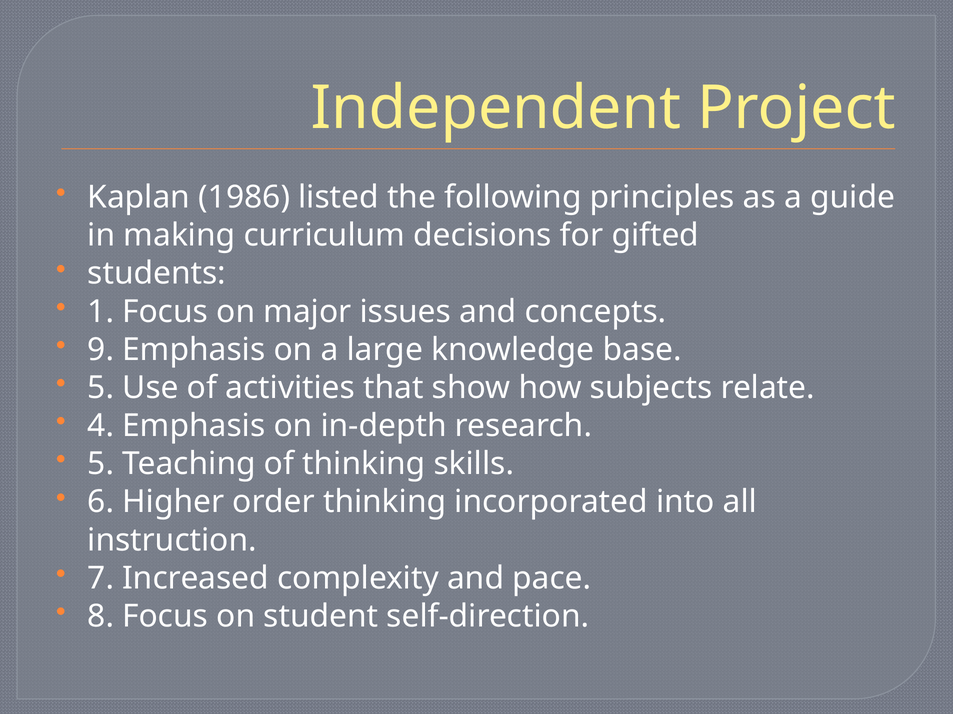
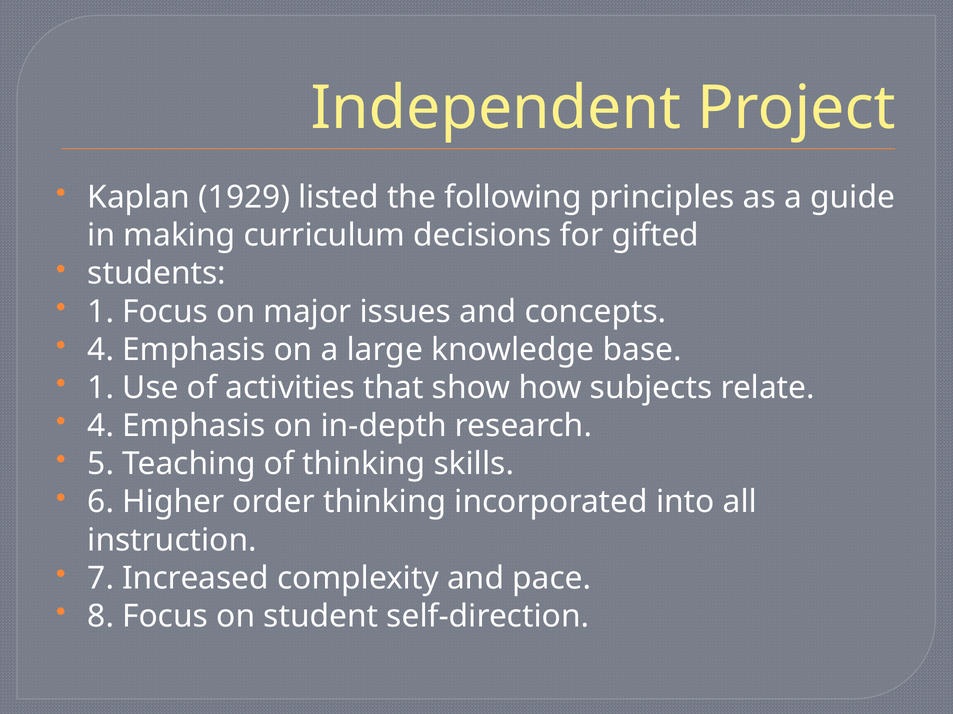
1986: 1986 -> 1929 (244, 198)
9: 9 -> 4 (101, 350)
5: 5 -> 1 (101, 388)
